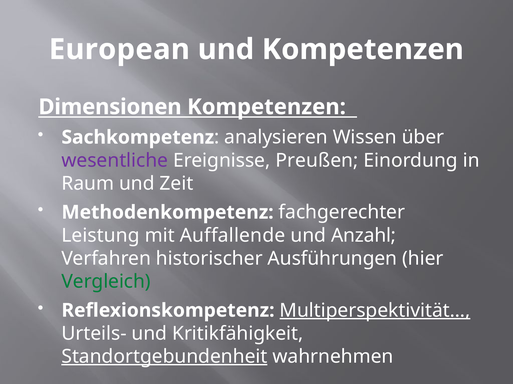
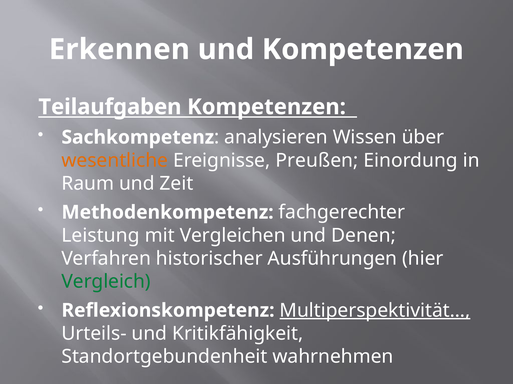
European: European -> Erkennen (119, 50)
Dimensionen: Dimensionen -> Teilaufgaben (110, 107)
wesentliche colour: purple -> orange (115, 161)
Auffallende: Auffallende -> Vergleichen (233, 236)
Anzahl: Anzahl -> Denen (364, 236)
Standortgebundenheit underline: present -> none (164, 357)
